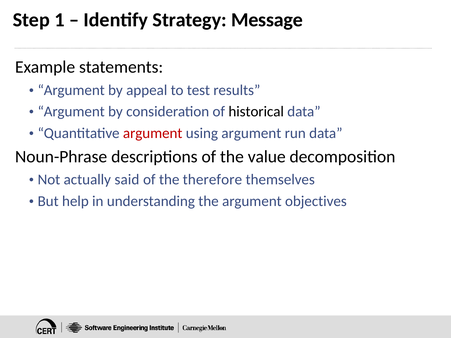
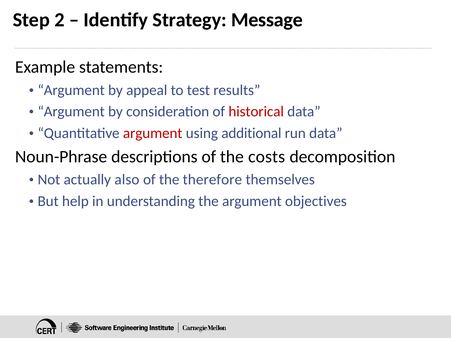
1: 1 -> 2 (59, 20)
historical colour: black -> red (256, 112)
using argument: argument -> additional (251, 133)
value: value -> costs (267, 157)
said: said -> also (127, 180)
